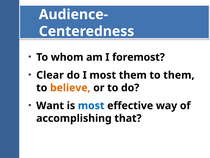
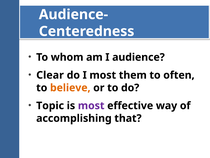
foremost: foremost -> audience (138, 57)
to them: them -> often (179, 75)
Want: Want -> Topic (50, 105)
most colour: blue -> purple (91, 105)
